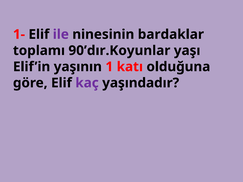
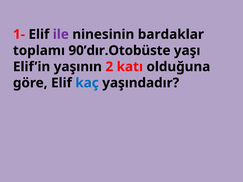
90’dır.Koyunlar: 90’dır.Koyunlar -> 90’dır.Otobüste (119, 51)
1: 1 -> 2 (109, 67)
kaç colour: purple -> blue (87, 83)
